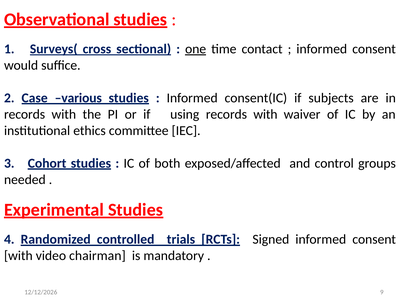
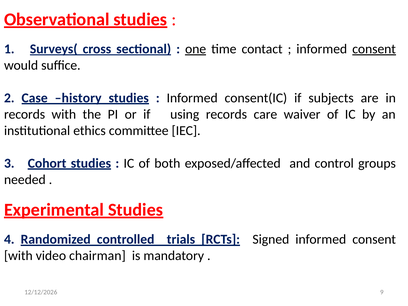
consent underline: none -> present (374, 49)
various: various -> history (78, 98)
using records with: with -> care (265, 114)
